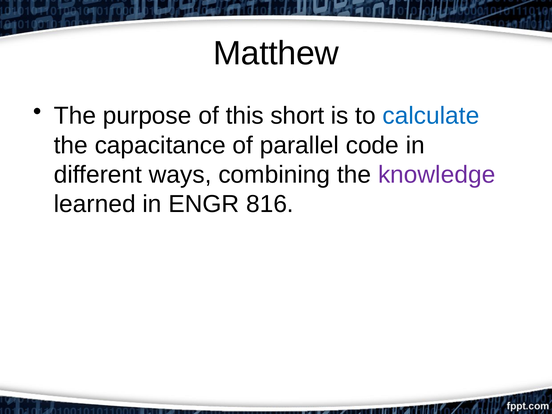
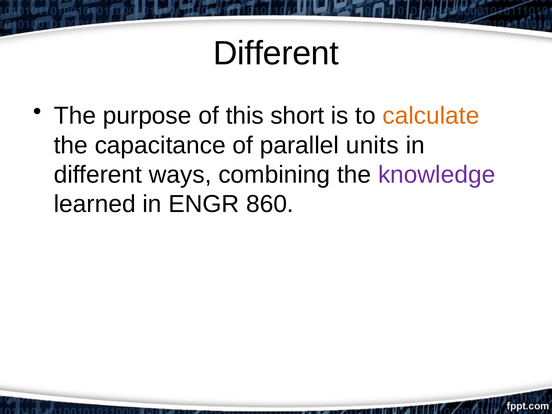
Matthew: Matthew -> Different (276, 53)
calculate colour: blue -> orange (431, 116)
code: code -> units (372, 145)
816: 816 -> 860 (270, 204)
